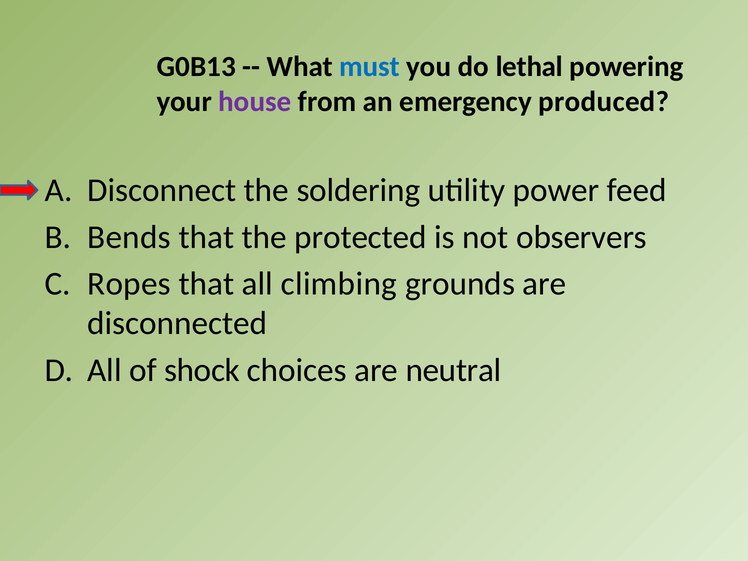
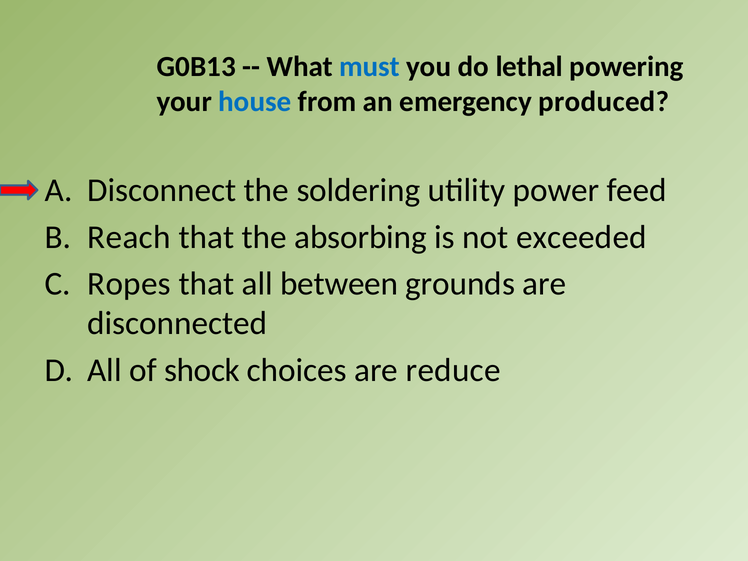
house colour: purple -> blue (255, 102)
Bends: Bends -> Reach (129, 237)
protected: protected -> absorbing (361, 237)
observers: observers -> exceeded (581, 237)
climbing: climbing -> between (339, 284)
neutral: neutral -> reduce (453, 370)
